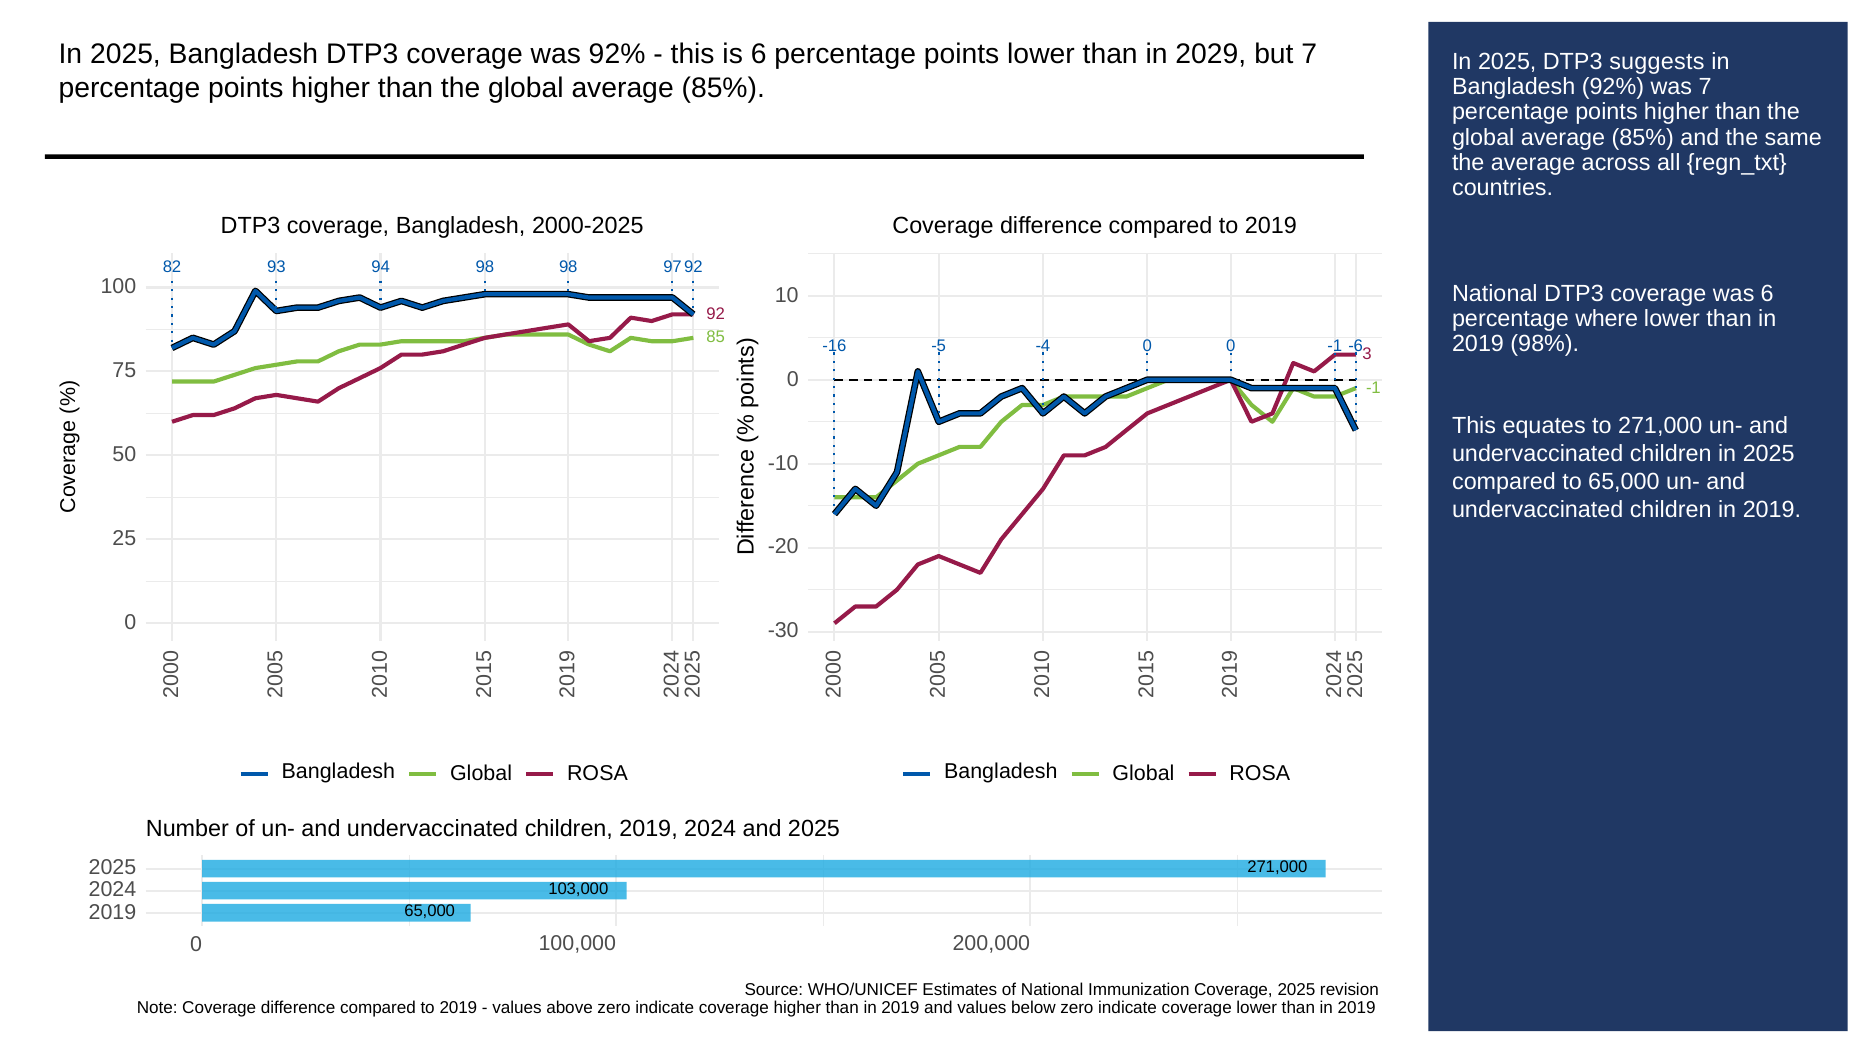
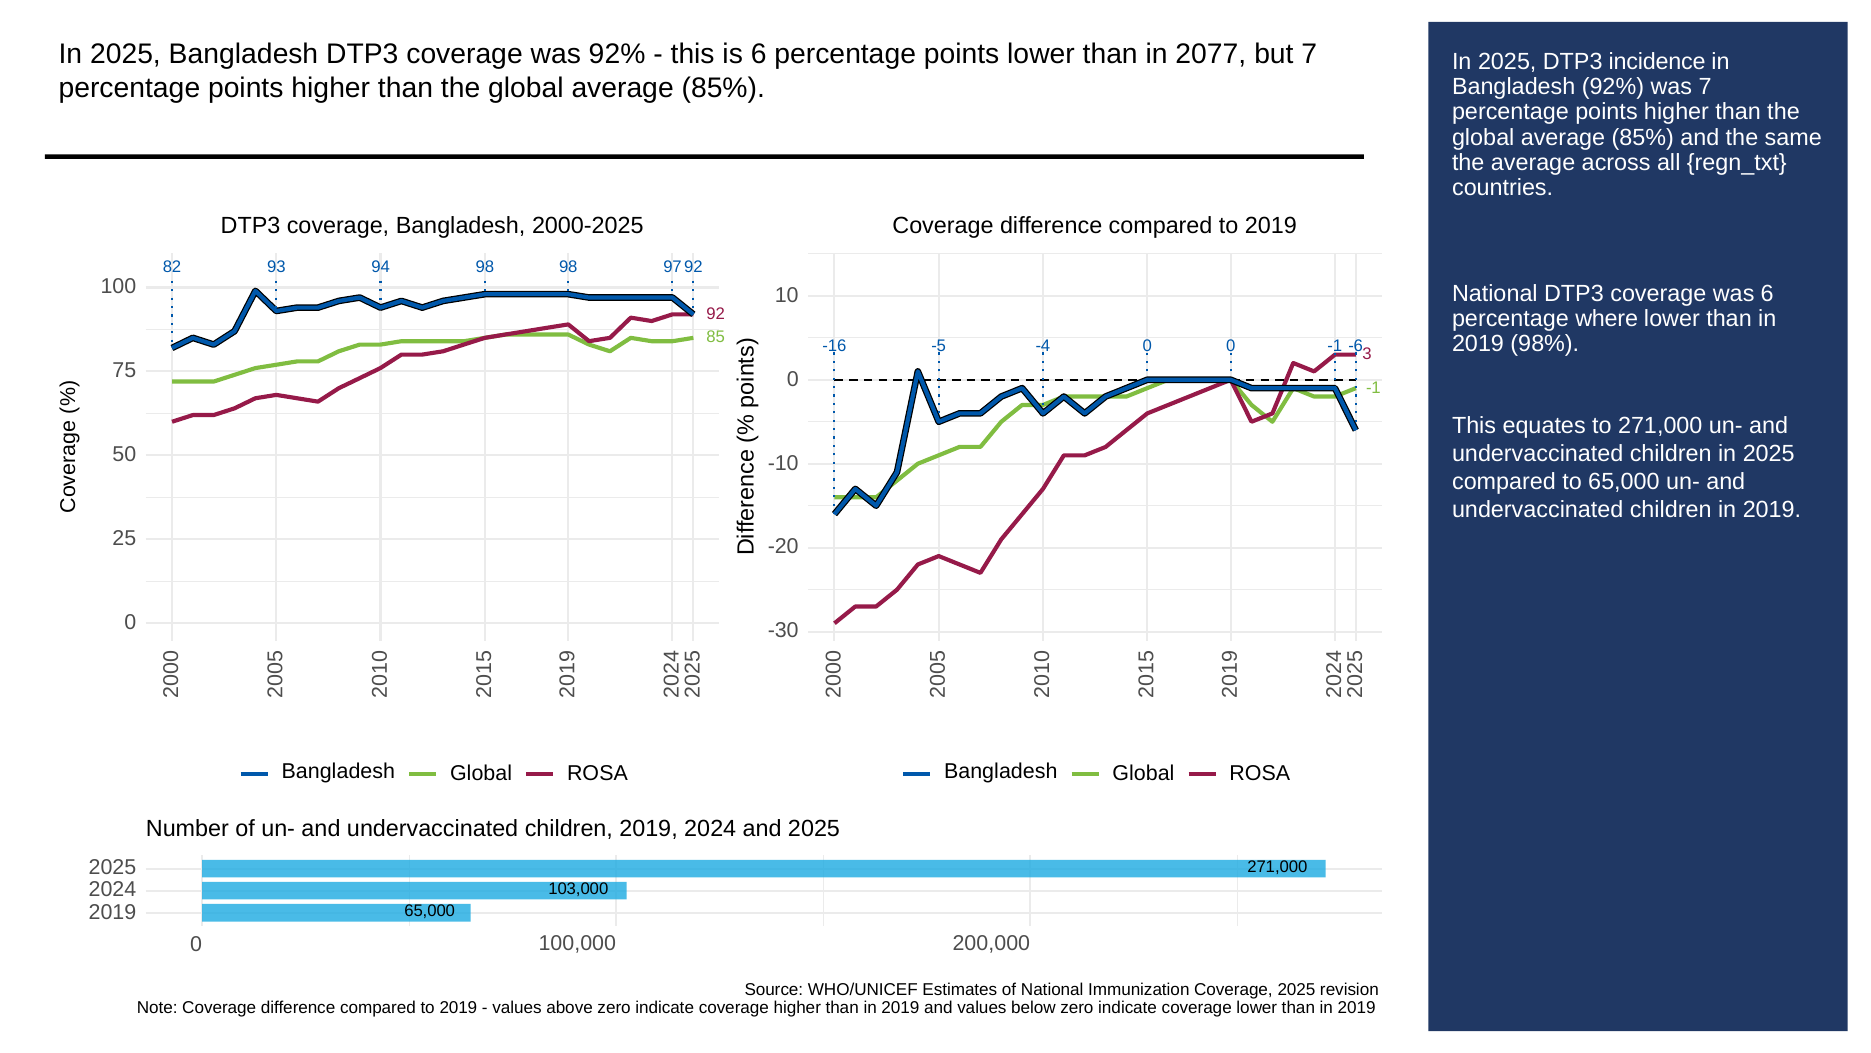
2029: 2029 -> 2077 (1211, 54)
suggests: suggests -> incidence (1657, 62)
